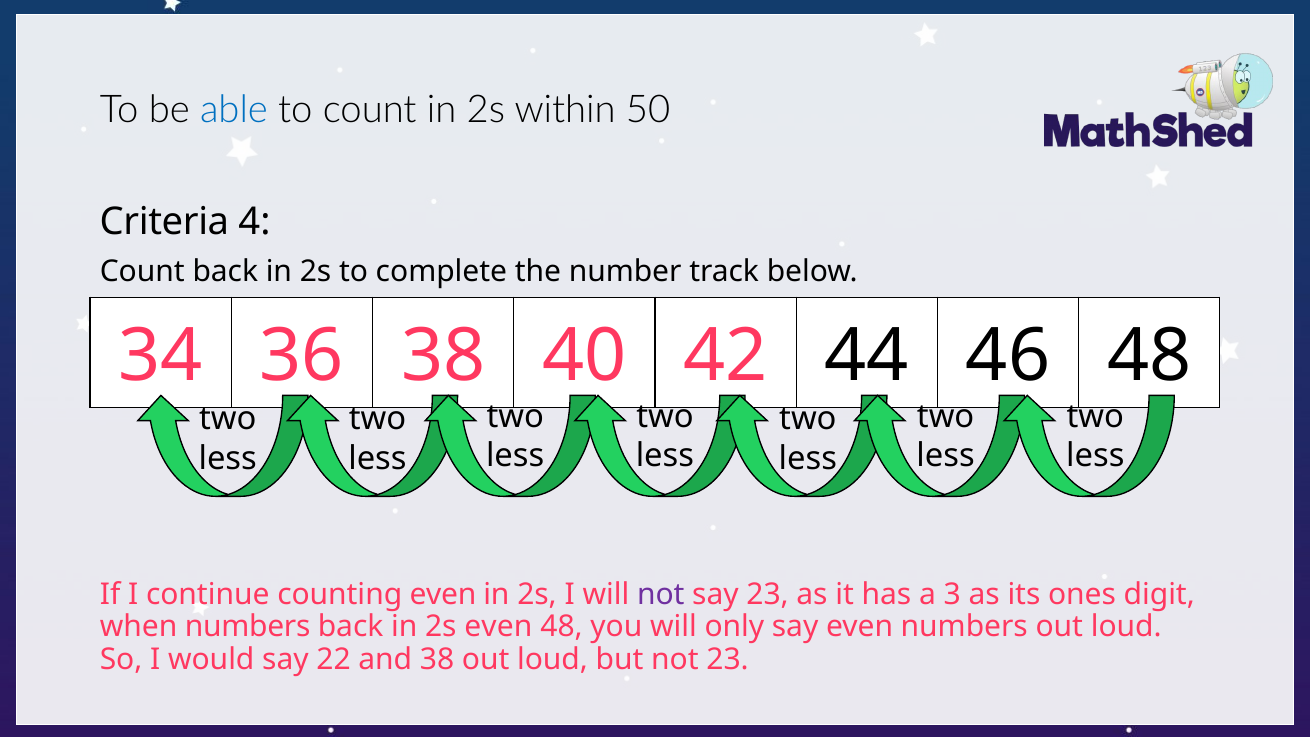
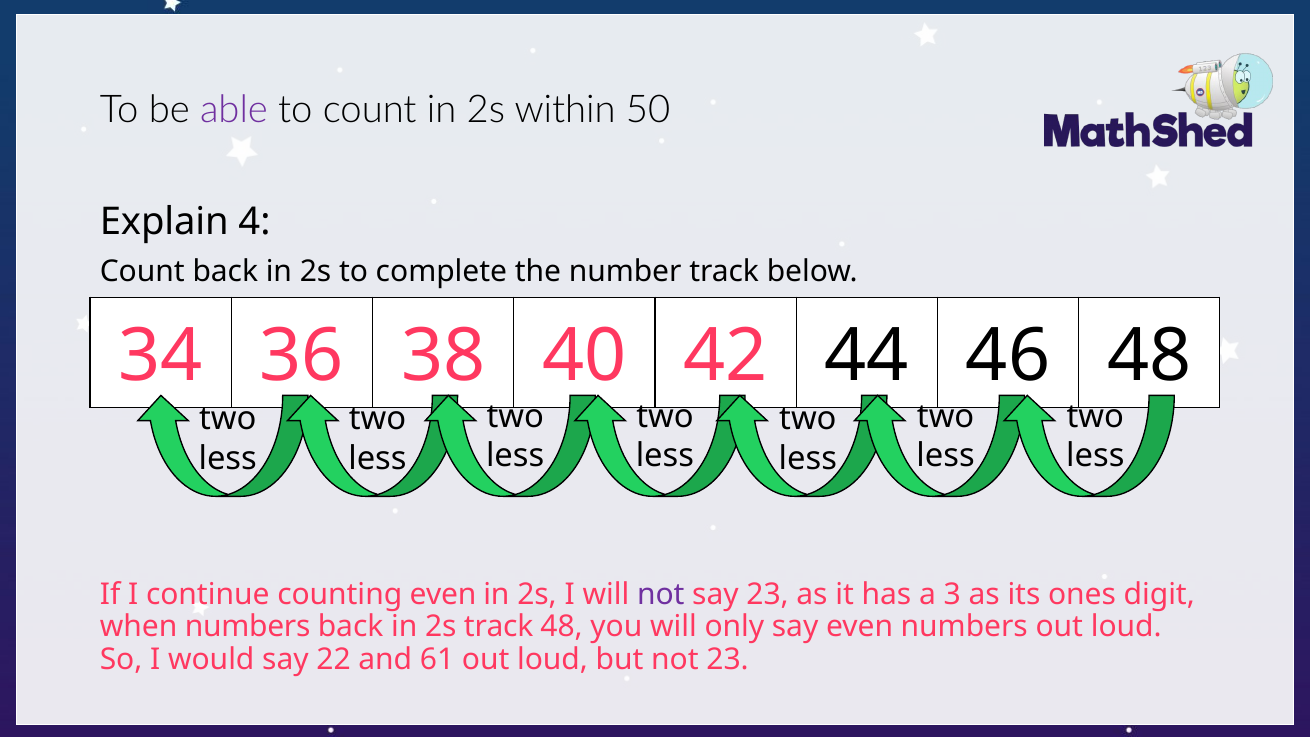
able colour: blue -> purple (234, 110)
Criteria: Criteria -> Explain (164, 221)
2s even: even -> track (499, 627)
and 38: 38 -> 61 (437, 659)
